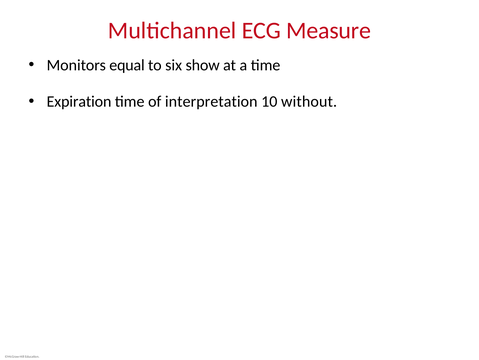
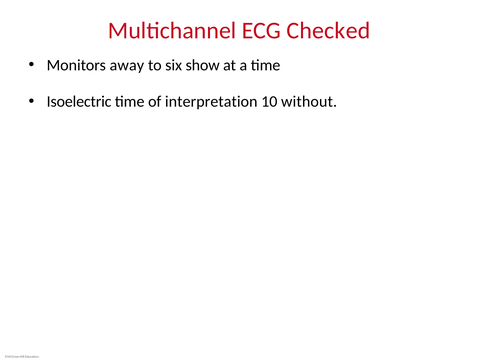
Measure: Measure -> Checked (328, 30)
equal: equal -> away (127, 65)
Expiration: Expiration -> Isoelectric (79, 101)
